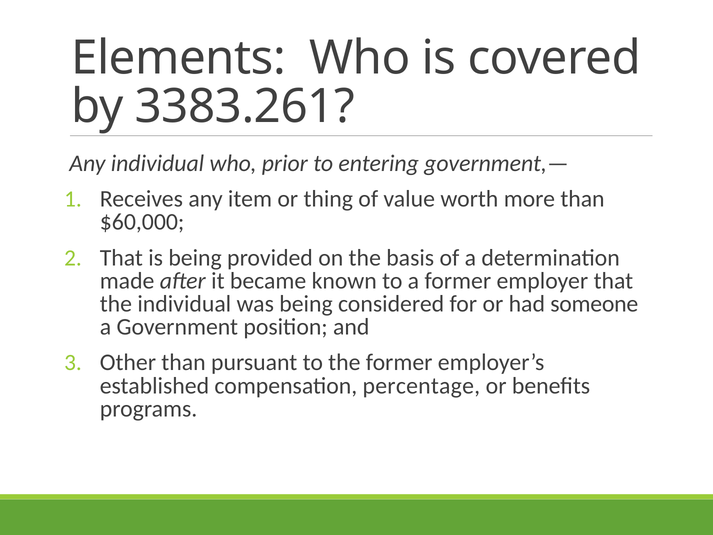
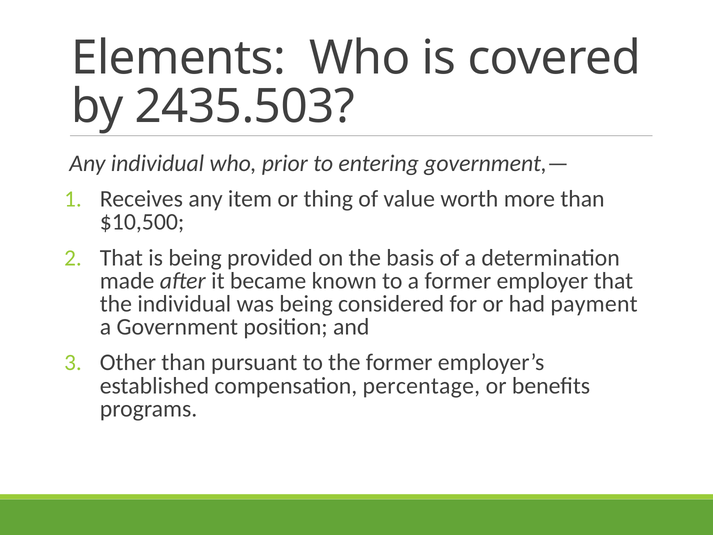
3383.261: 3383.261 -> 2435.503 (245, 107)
$60,000: $60,000 -> $10,500 (142, 222)
someone: someone -> payment (594, 304)
